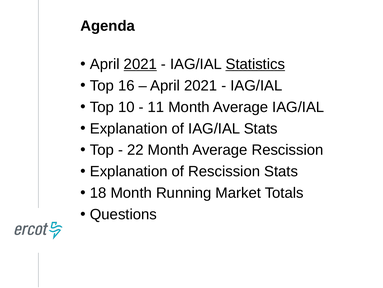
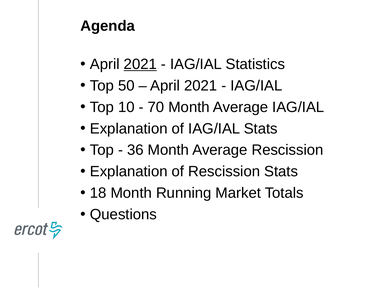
Statistics underline: present -> none (255, 64)
16: 16 -> 50 (126, 85)
11: 11 -> 70 (156, 107)
22: 22 -> 36 (135, 150)
